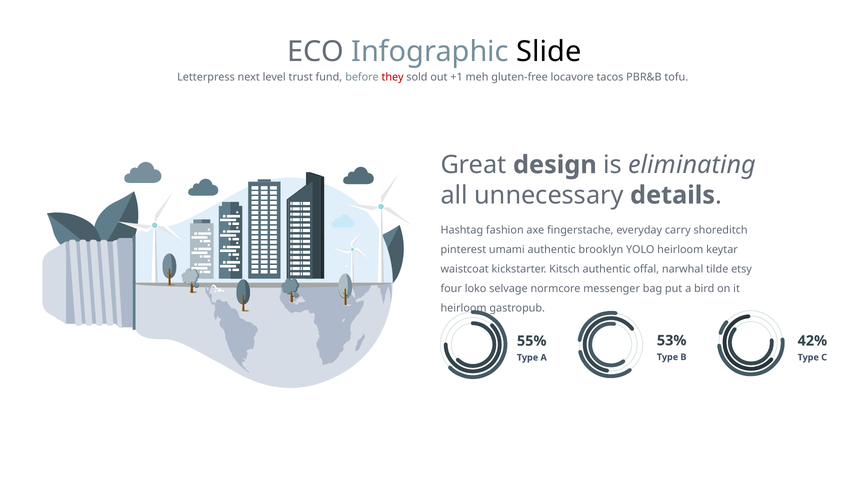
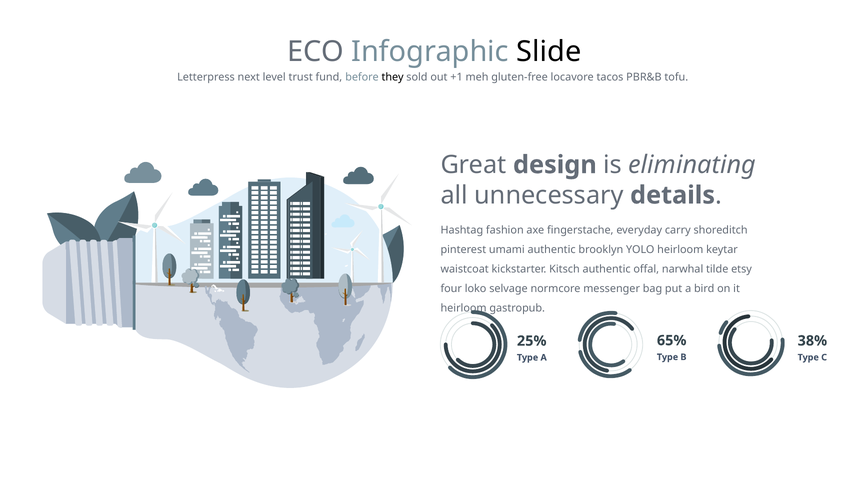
they colour: red -> black (393, 77)
53%: 53% -> 65% (672, 341)
42%: 42% -> 38% (812, 341)
55%: 55% -> 25% (532, 341)
